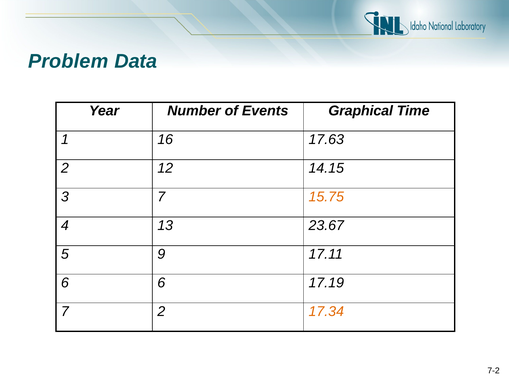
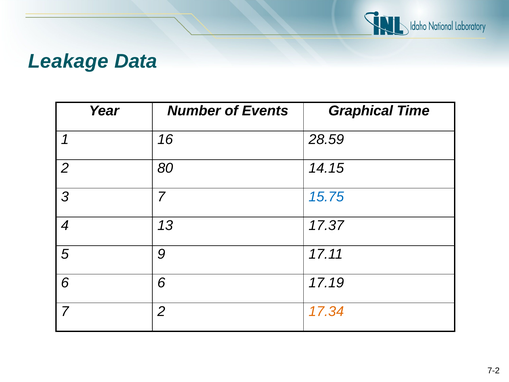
Problem: Problem -> Leakage (68, 61)
17.63: 17.63 -> 28.59 (326, 139)
12: 12 -> 80 (165, 168)
15.75 colour: orange -> blue (326, 197)
23.67: 23.67 -> 17.37 (326, 225)
